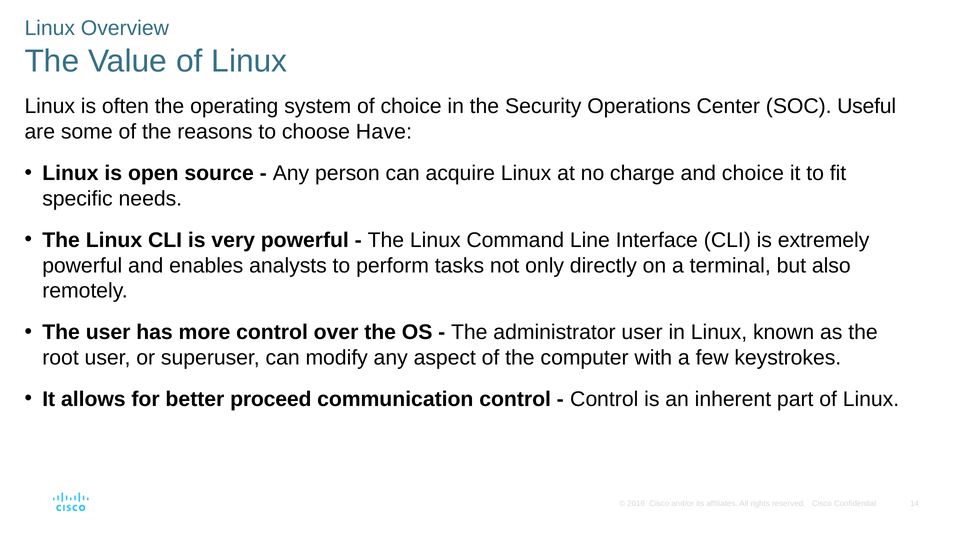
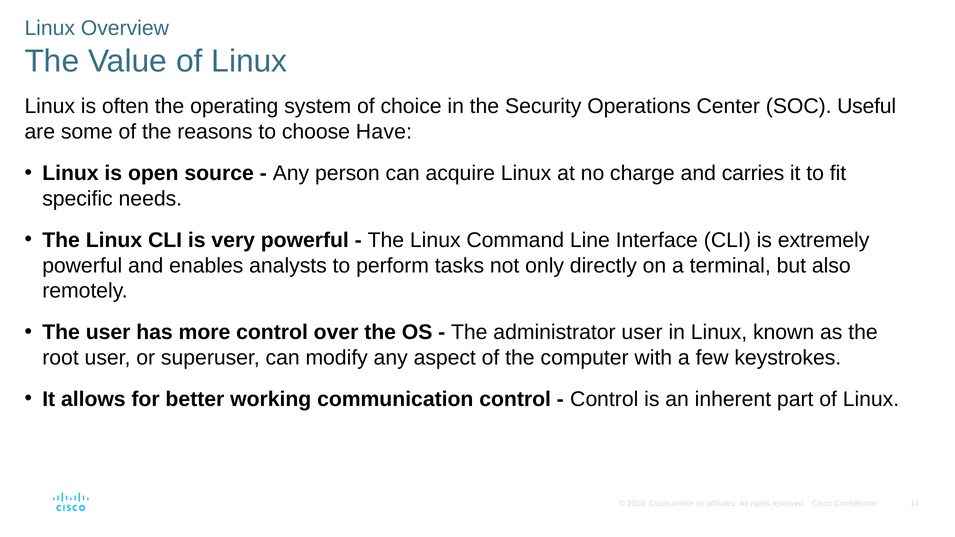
and choice: choice -> carries (753, 173)
proceed: proceed -> working (271, 399)
